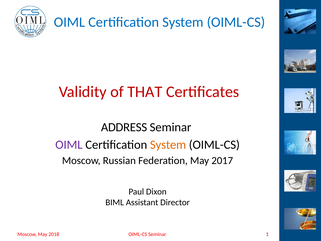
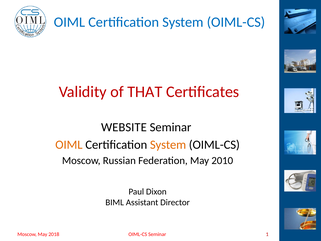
ADDRESS: ADDRESS -> WEBSITE (124, 127)
OIML colour: purple -> orange (69, 145)
2017: 2017 -> 2010 (222, 161)
